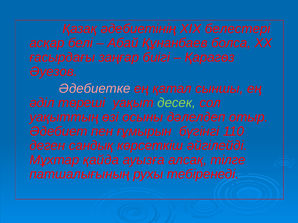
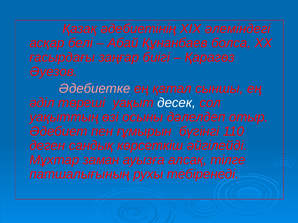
белестері: белестері -> әлеміндегі (238, 29)
десек colour: light green -> white (177, 103)
қайда: қайда -> заман (101, 160)
